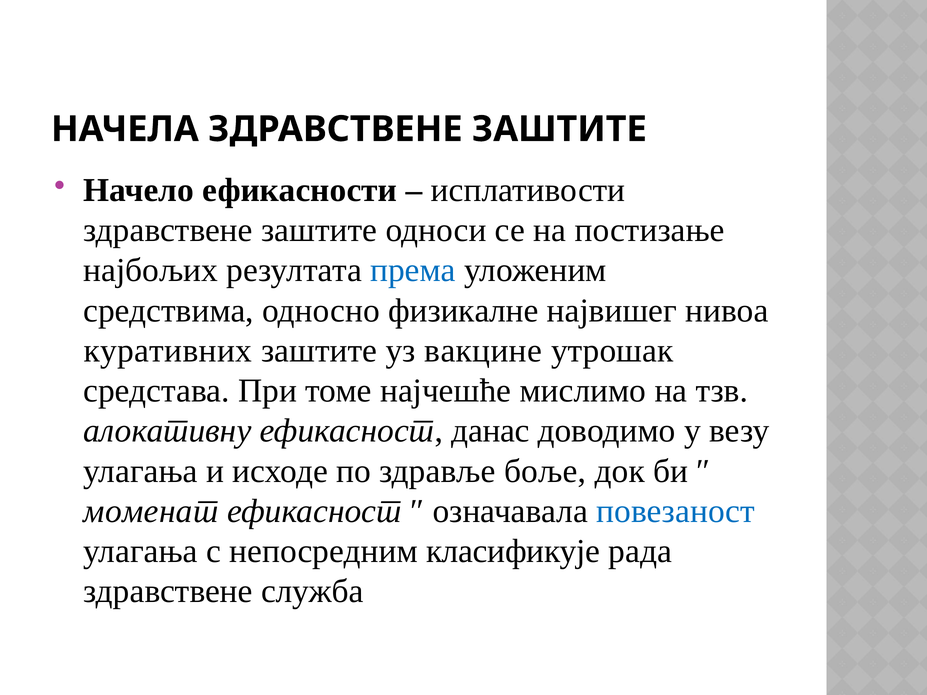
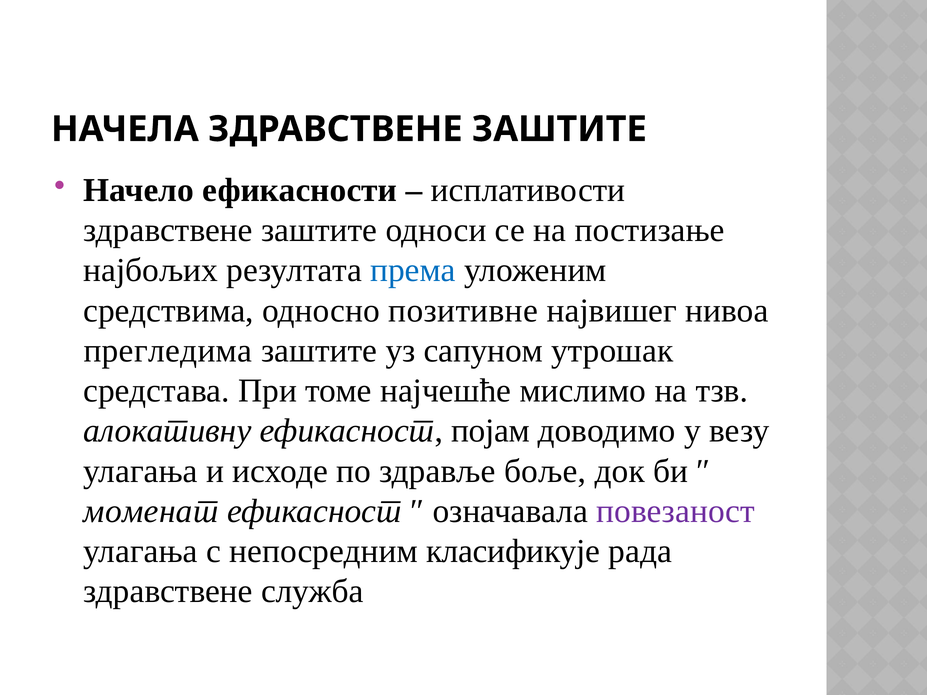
физикалне: физикалне -> позитивне (463, 311)
куративних: куративних -> прегледима (168, 351)
вакцине: вакцине -> сапуном (483, 351)
данас: данас -> појам (490, 431)
повезаност colour: blue -> purple (675, 511)
